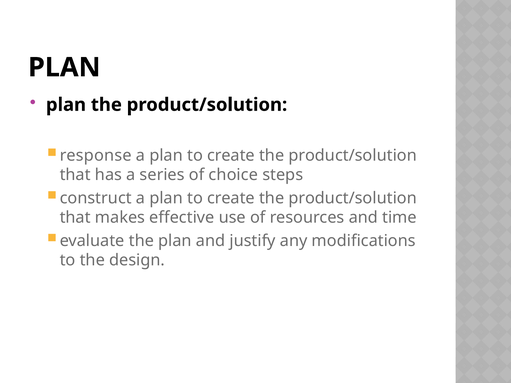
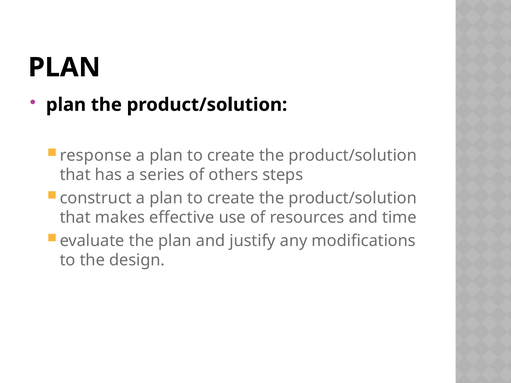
choice: choice -> others (233, 175)
